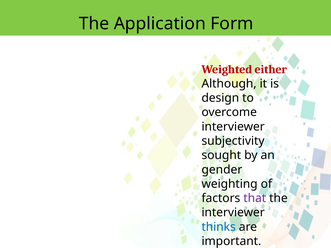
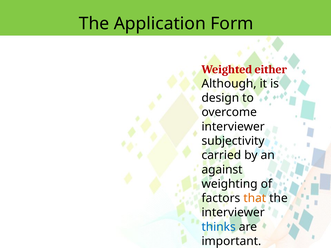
sought: sought -> carried (221, 155)
gender: gender -> against (222, 170)
that colour: purple -> orange (255, 198)
